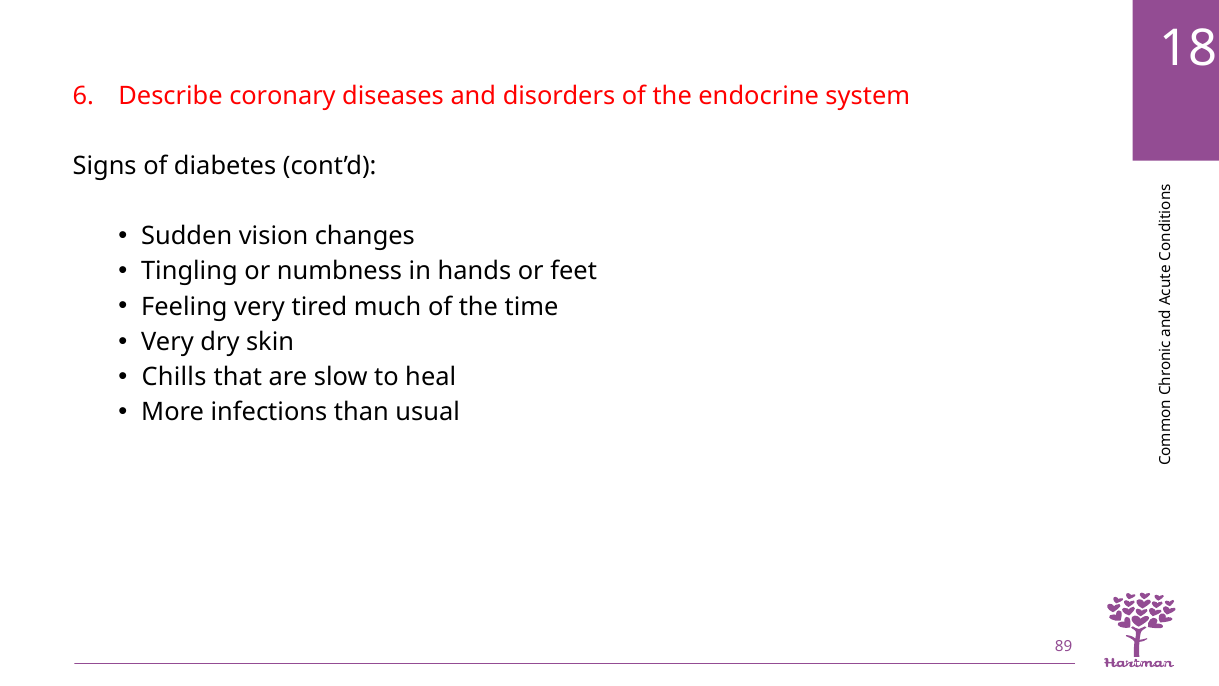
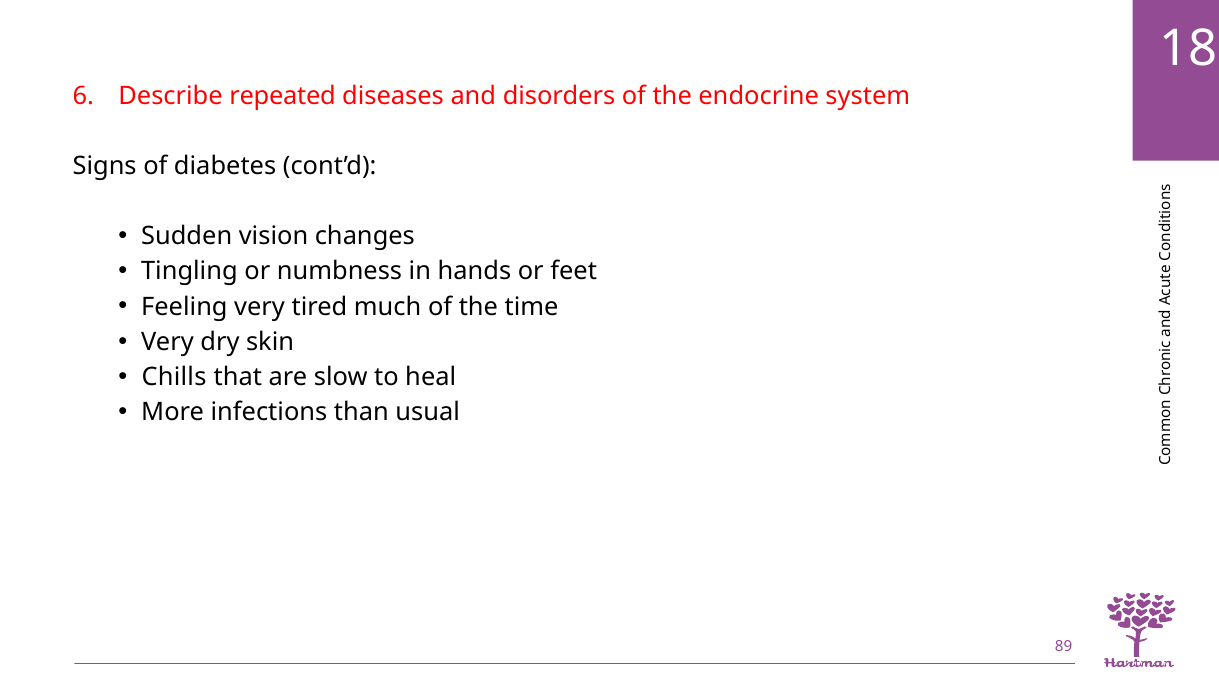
coronary: coronary -> repeated (283, 96)
